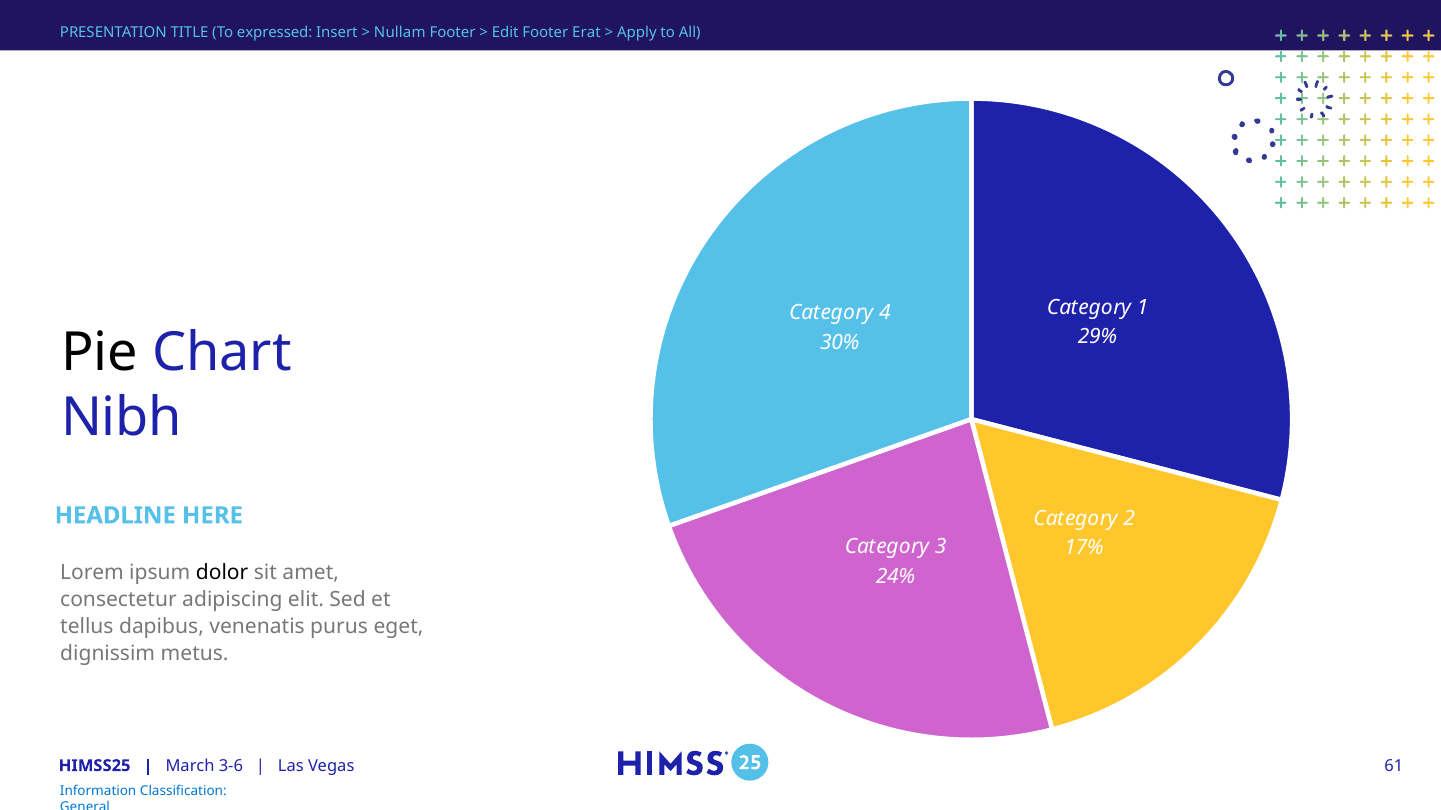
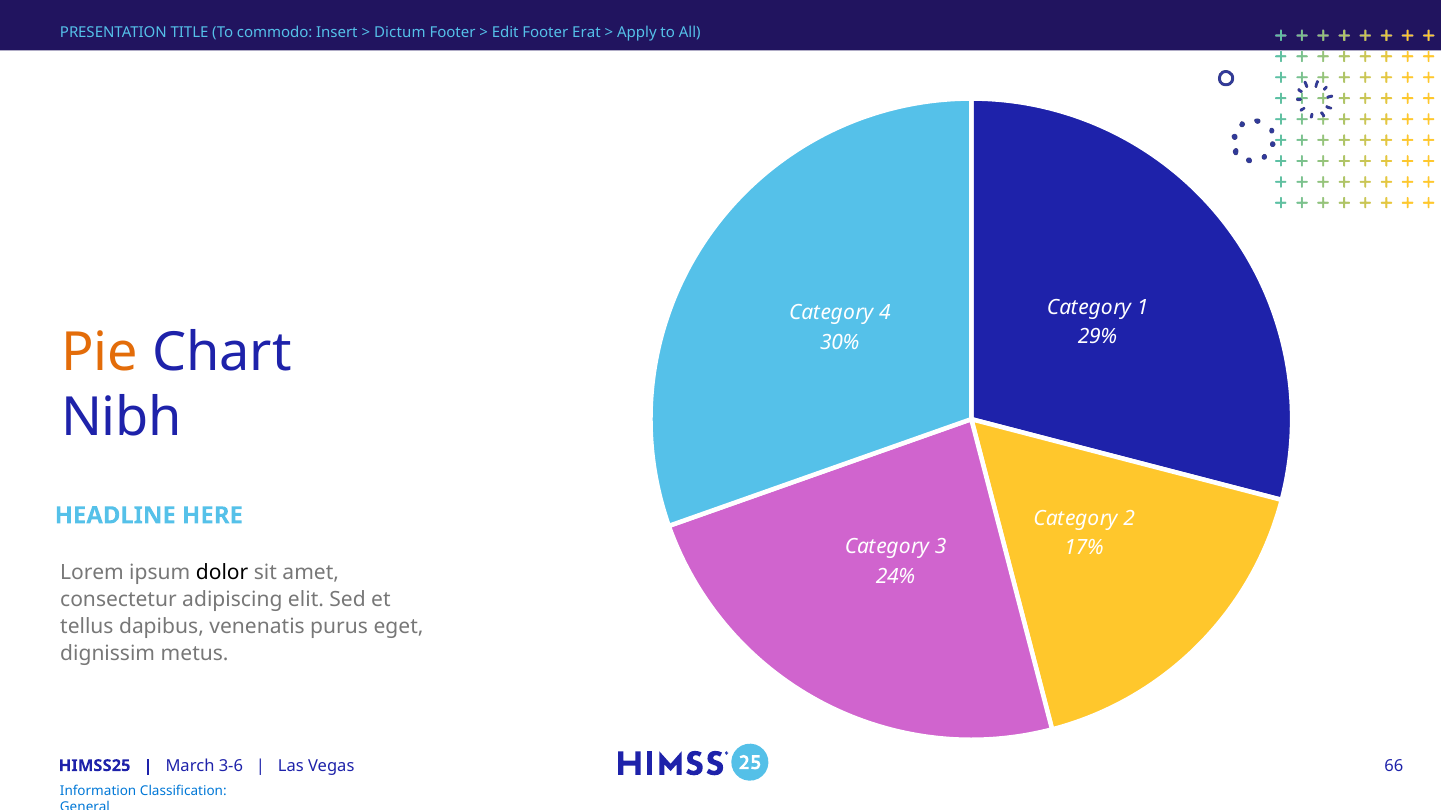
expressed: expressed -> commodo (275, 32)
Nullam: Nullam -> Dictum (400, 32)
Pie colour: black -> orange (100, 353)
61: 61 -> 66 (1394, 766)
